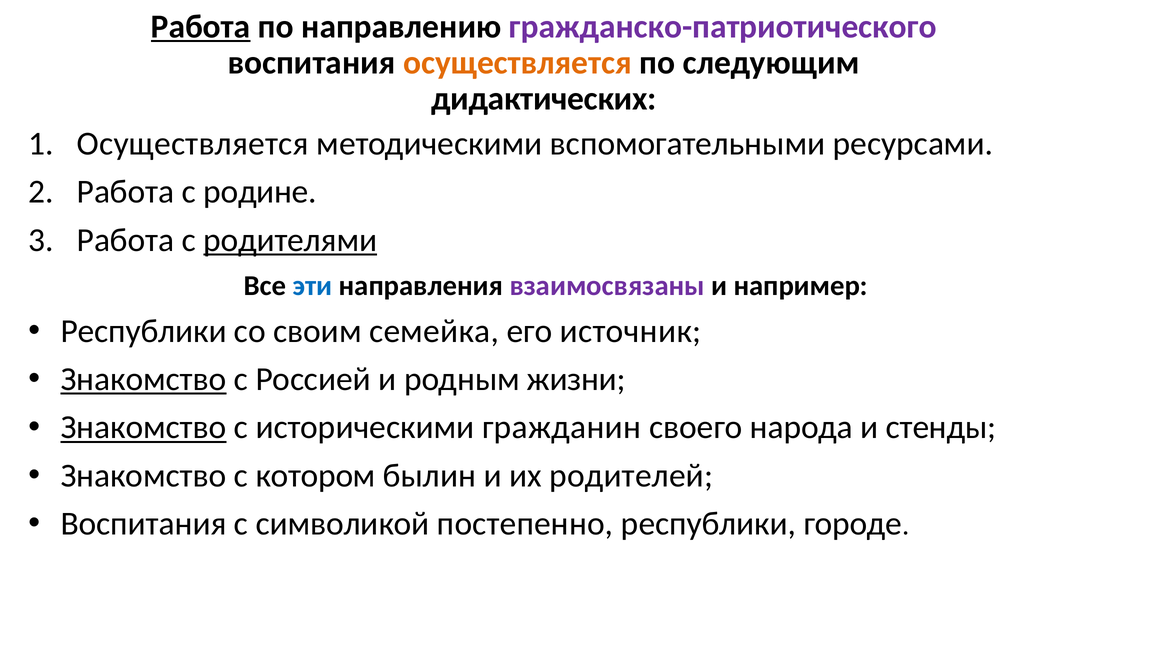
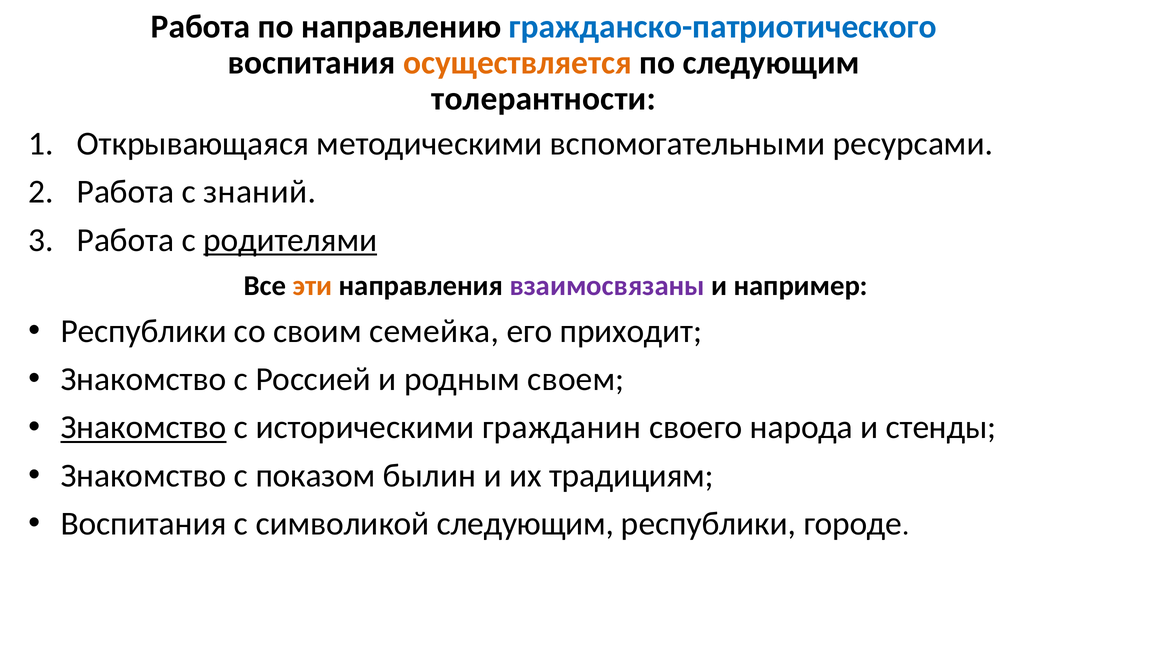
Работа underline: present -> none (201, 26)
гражданско-патриотического colour: purple -> blue (723, 26)
дидактических: дидактических -> толерантности (544, 99)
Осуществляется: Осуществляется -> Открывающаяся (193, 144)
родине: родине -> знаний (260, 192)
эти colour: blue -> orange (312, 286)
источник: источник -> приходит (631, 331)
Знакомство underline: present -> none (144, 379)
жизни: жизни -> своем (576, 379)
котором: котором -> показом (315, 476)
родителей: родителей -> традициям (631, 476)
символикой постепенно: постепенно -> следующим (525, 524)
